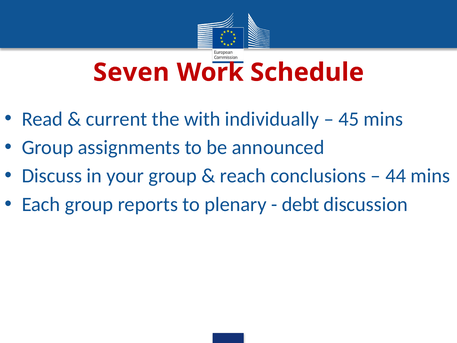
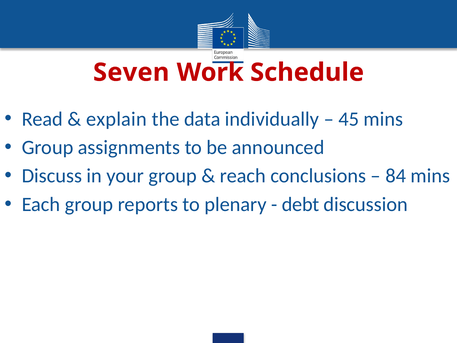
current: current -> explain (117, 119)
with: with -> data (202, 119)
44: 44 -> 84 (396, 176)
